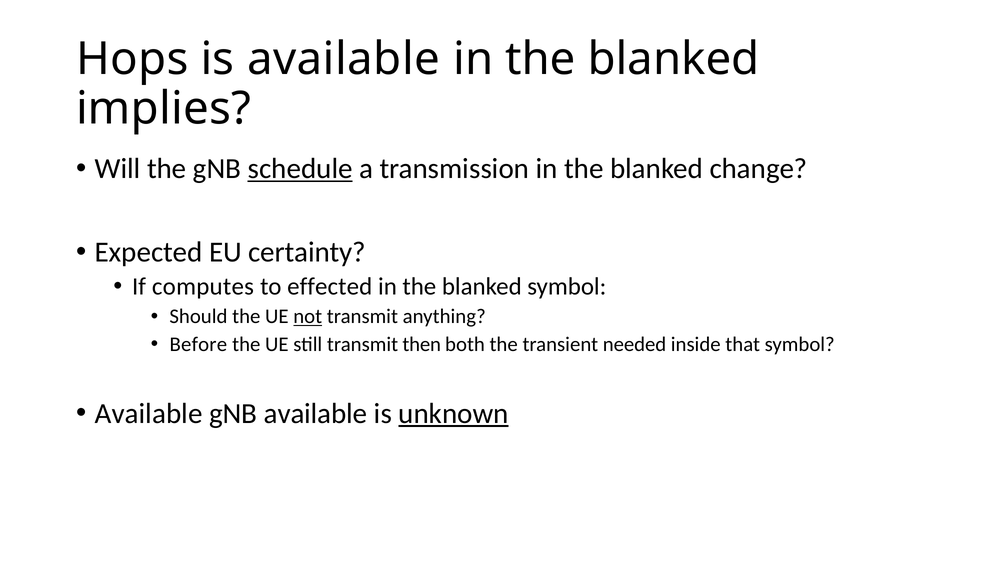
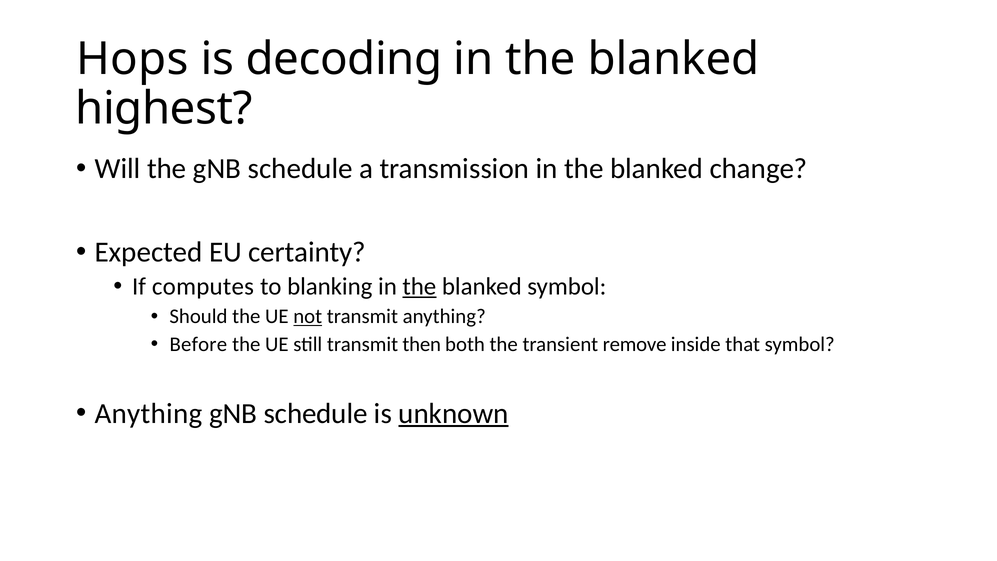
is available: available -> decoding (344, 59)
implies: implies -> highest (164, 108)
schedule underline: present -> none (300, 169)
effected: effected -> blanking (330, 287)
the underline: none -> present (419, 287)
needed: needed -> remove (635, 344)
Available: Available -> Anything (148, 413)
available: available -> schedule (316, 413)
